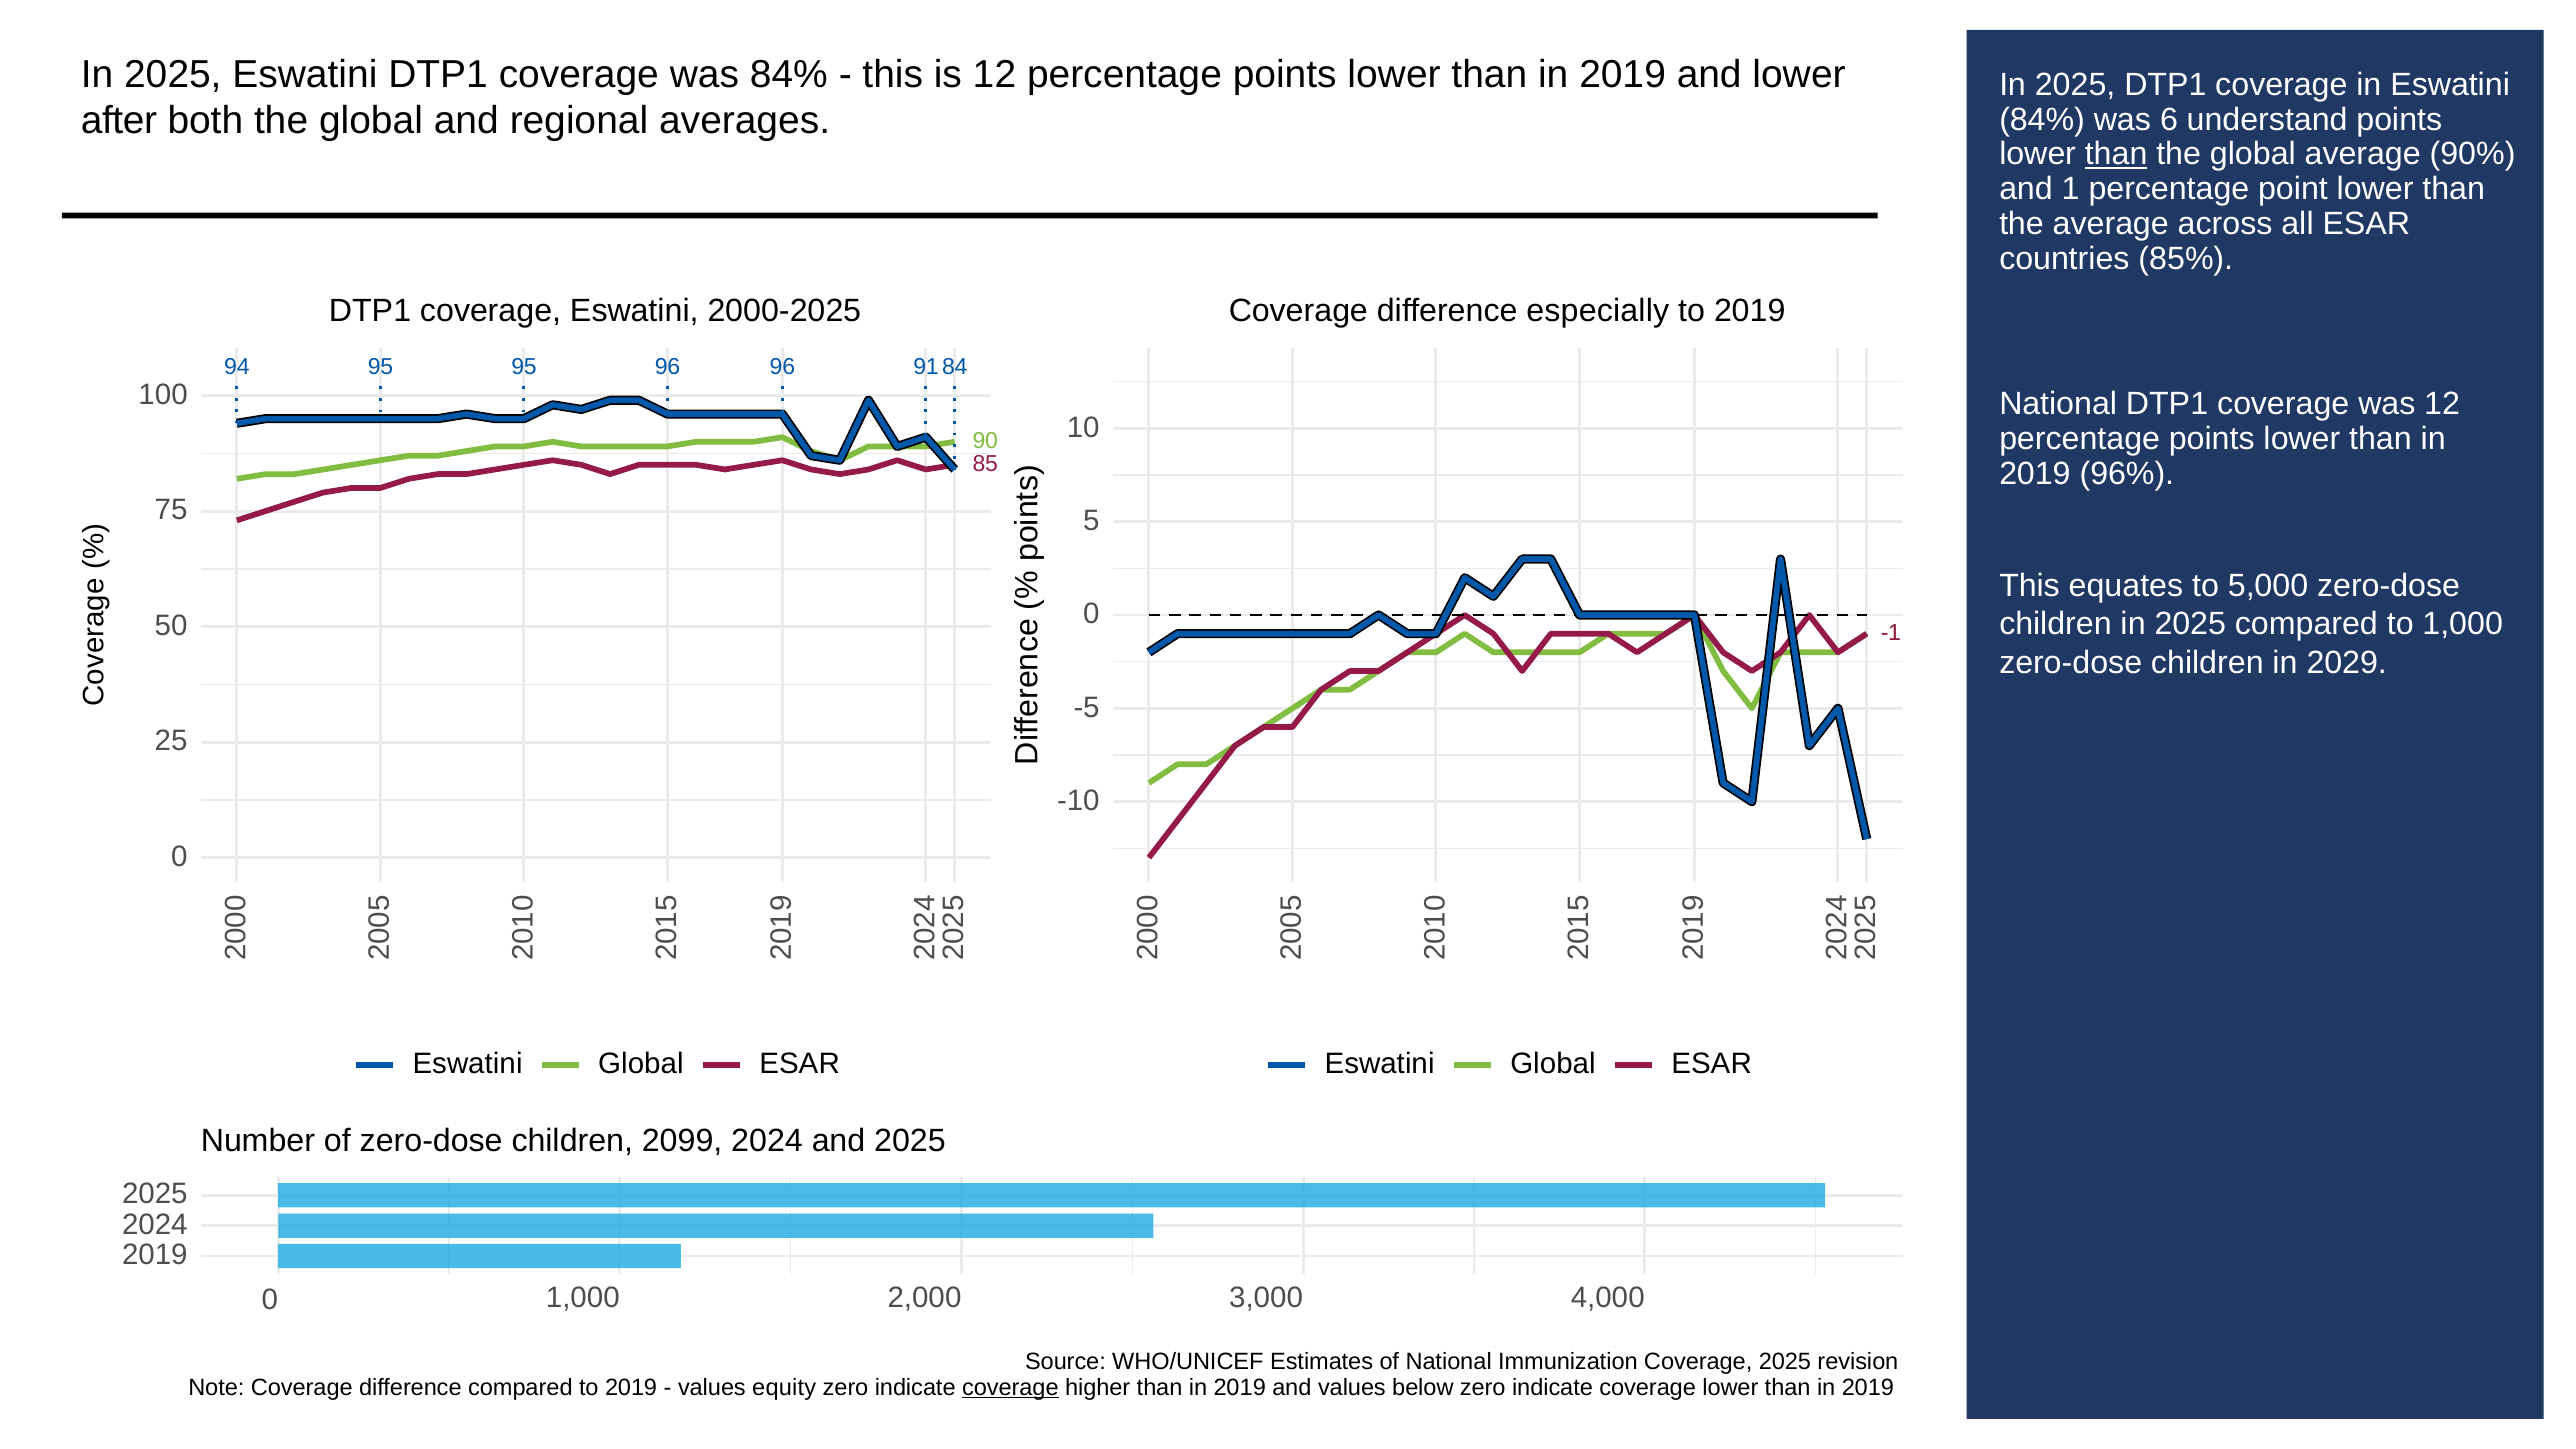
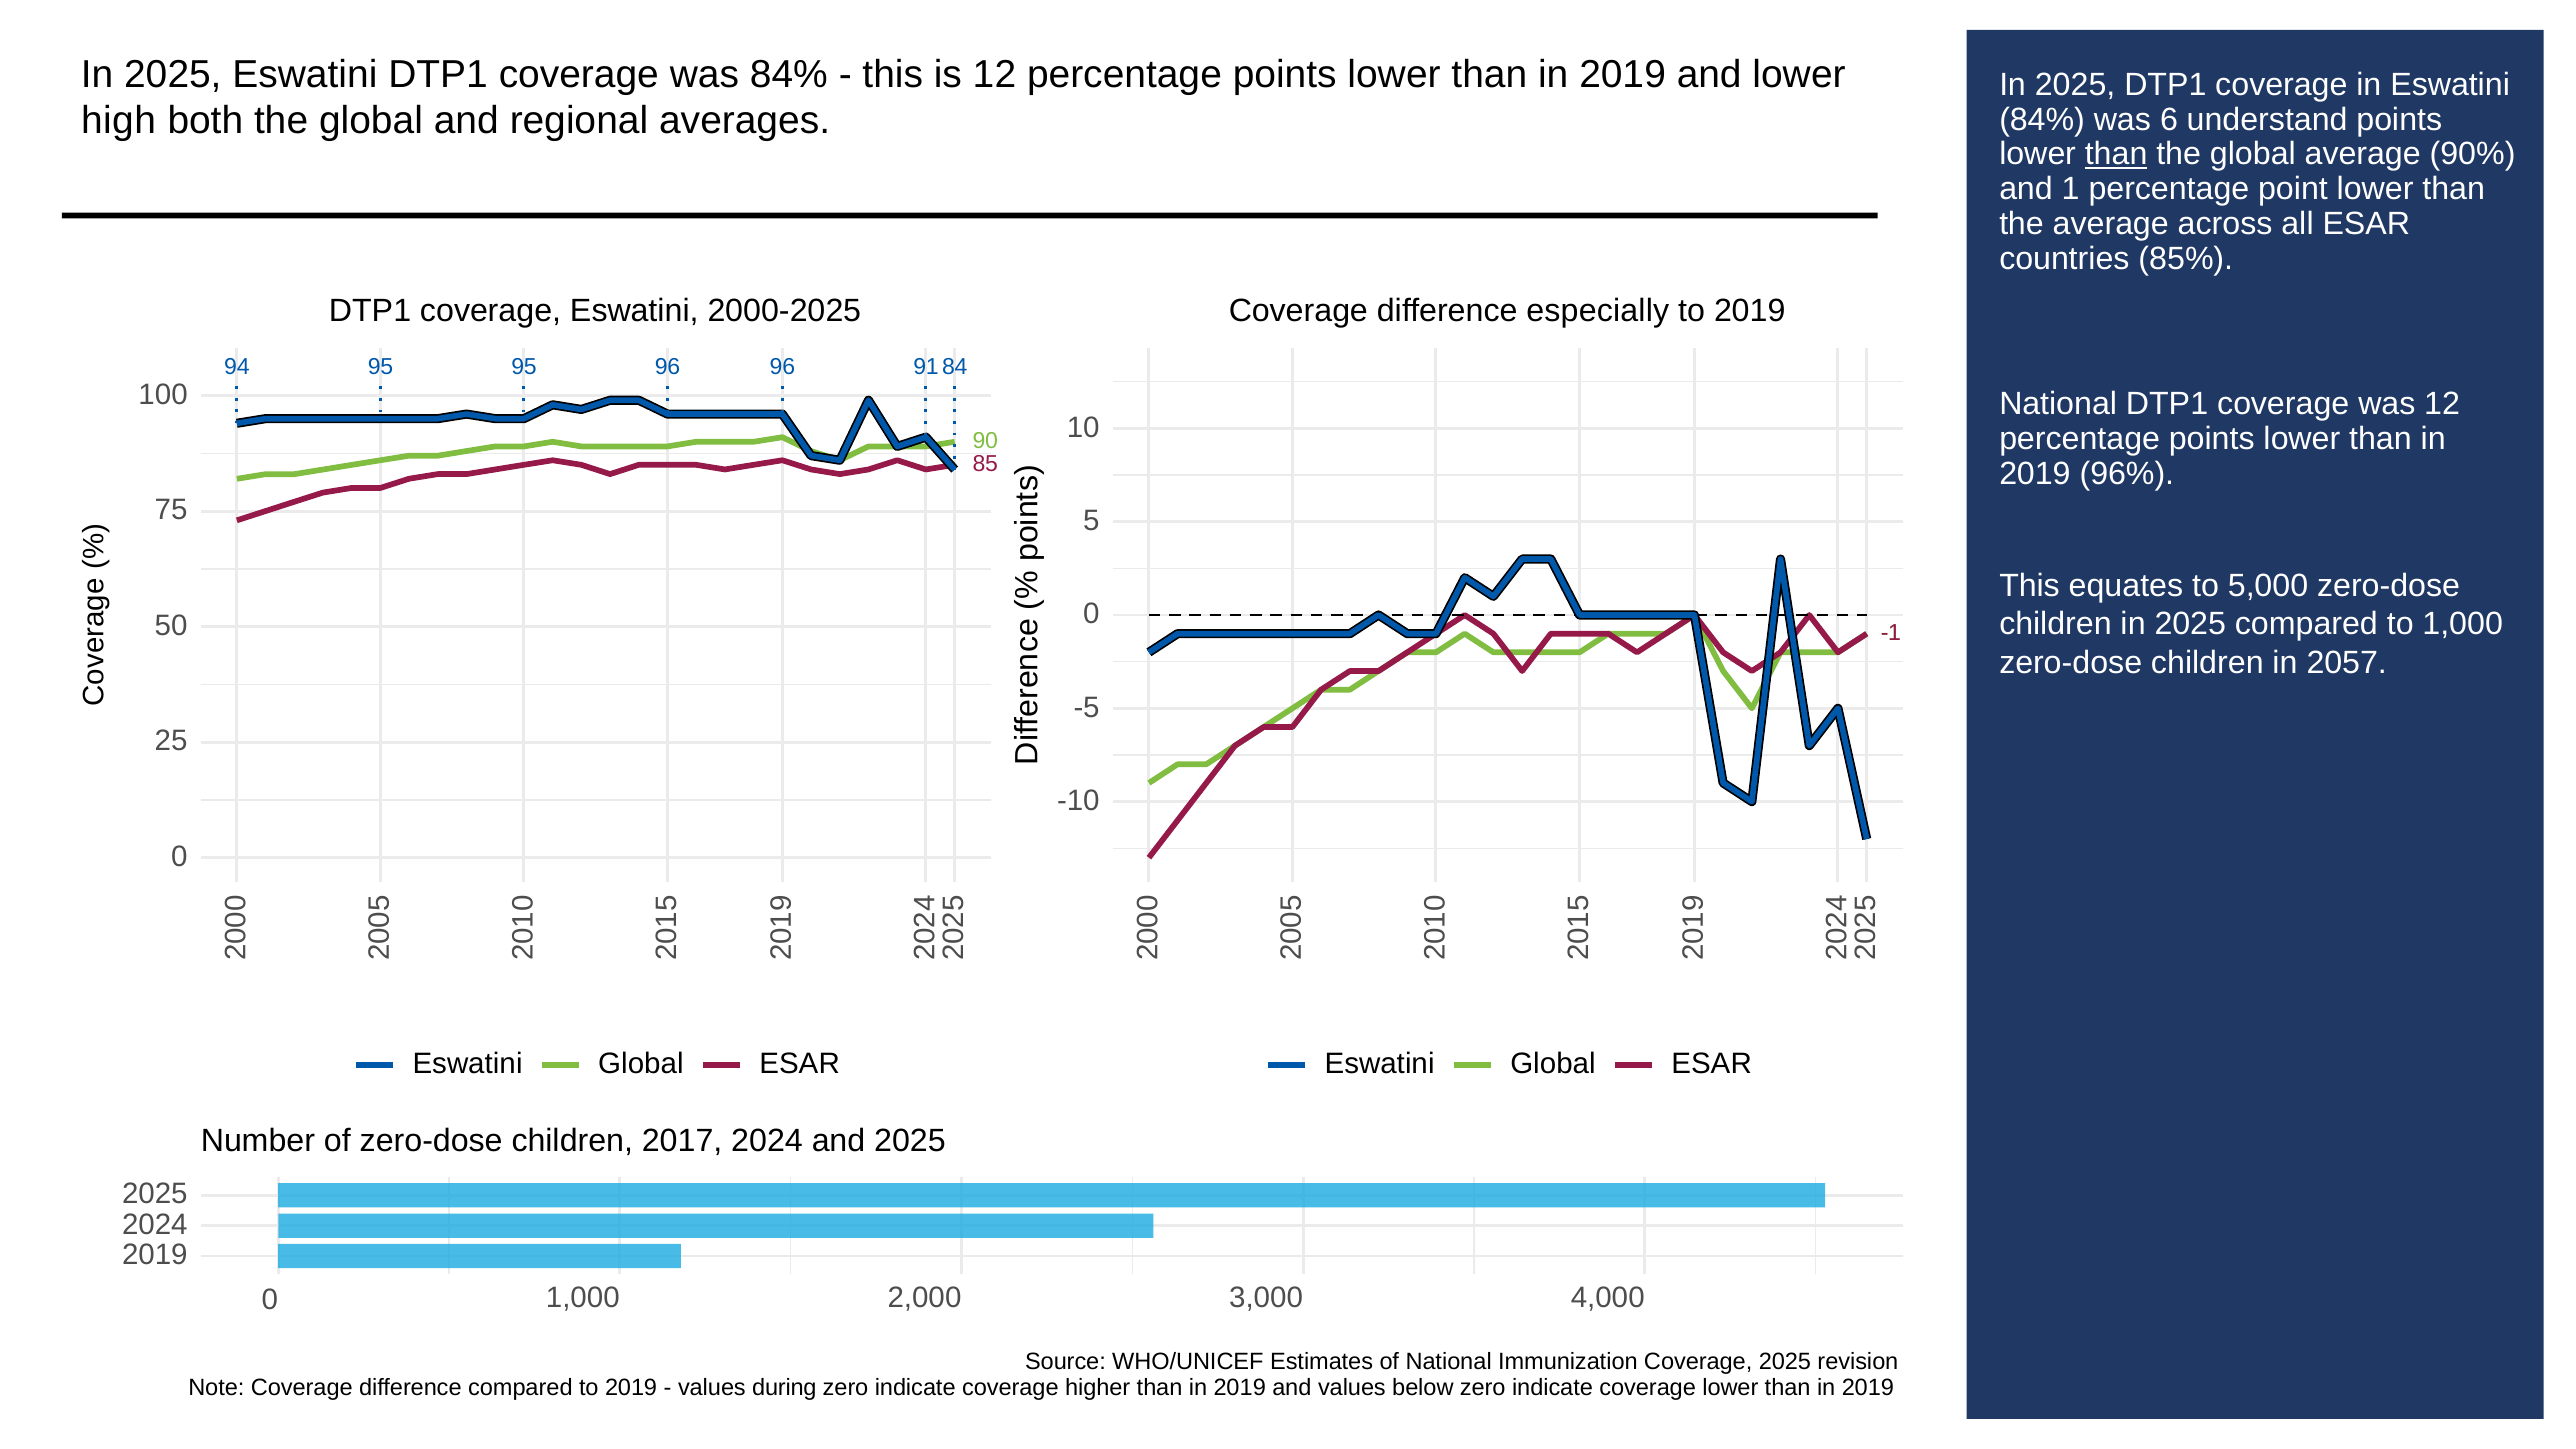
after: after -> high (119, 121)
2029: 2029 -> 2057 (2347, 663)
2099: 2099 -> 2017 (682, 1141)
equity: equity -> during (784, 1387)
coverage underline: present -> none (1010, 1387)
